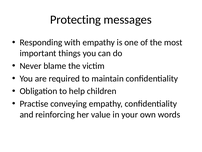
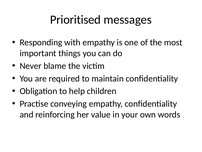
Protecting: Protecting -> Prioritised (75, 20)
